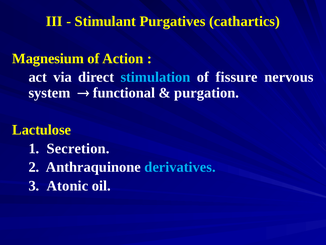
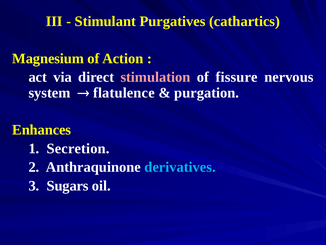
stimulation colour: light blue -> pink (156, 77)
functional: functional -> flatulence (124, 93)
Lactulose: Lactulose -> Enhances (42, 130)
Atonic: Atonic -> Sugars (68, 185)
